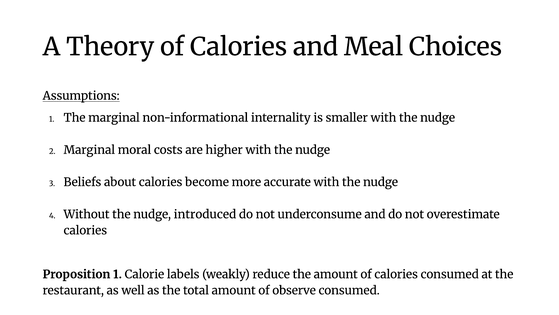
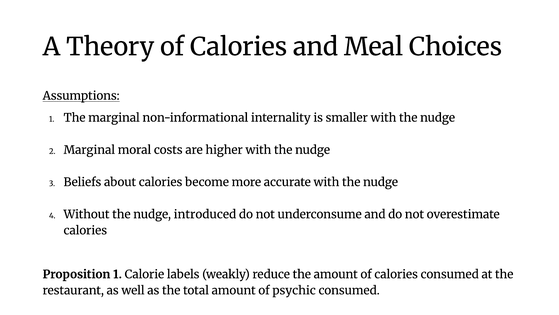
observe: observe -> psychic (294, 290)
